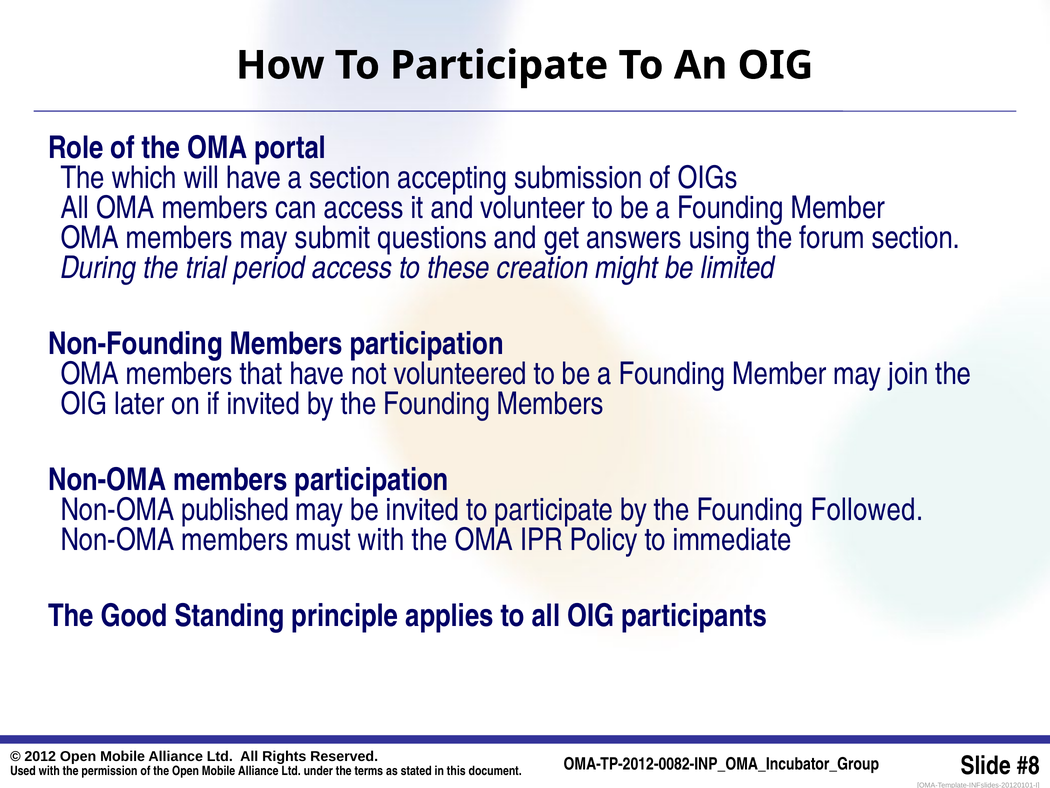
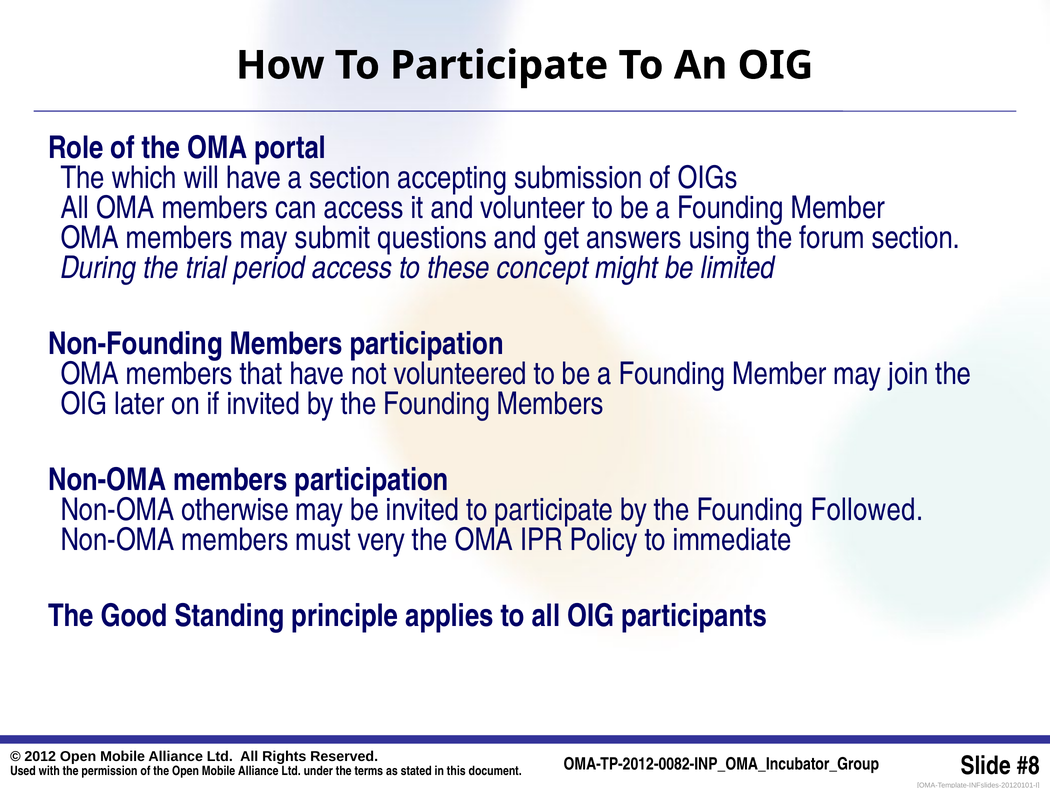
creation: creation -> concept (543, 268)
published: published -> otherwise (235, 510)
must with: with -> very (382, 540)
